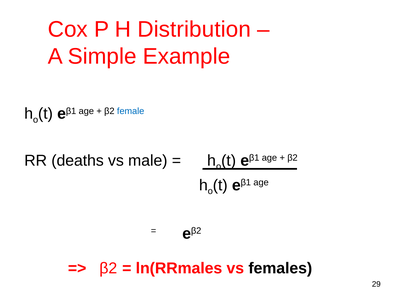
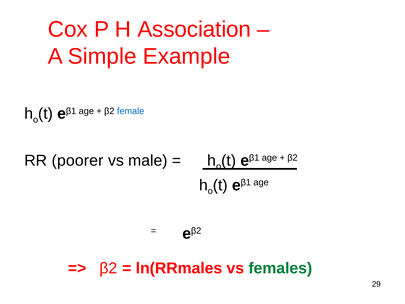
Distribution: Distribution -> Association (194, 29)
deaths: deaths -> poorer (77, 160)
females colour: black -> green (280, 268)
